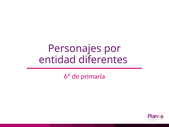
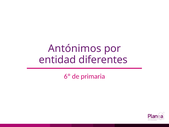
Personajes: Personajes -> Antónimos (75, 48)
